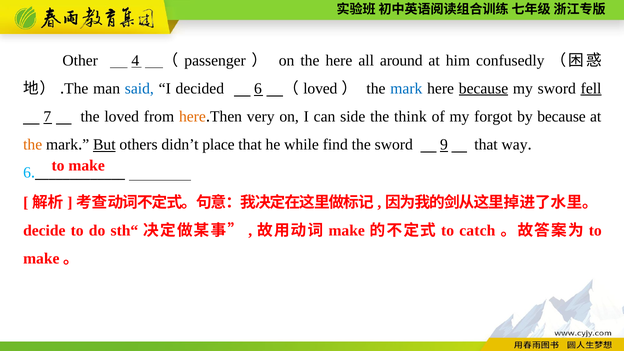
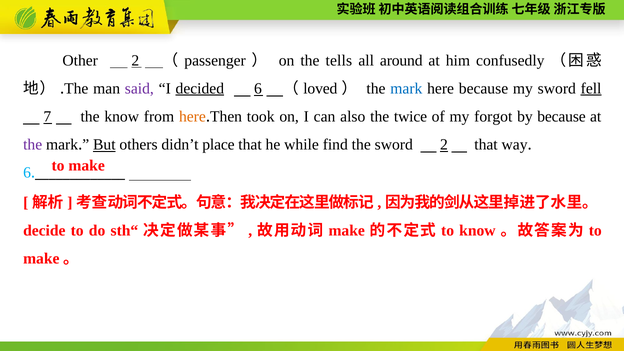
Other 4: 4 -> 2 (135, 60)
the here: here -> tells (339, 60)
said colour: blue -> purple (139, 88)
decided underline: none -> present (200, 88)
because underline: present -> none (483, 88)
the loved: loved -> know (122, 117)
very: very -> took (261, 117)
side: side -> also (353, 117)
think: think -> twice (411, 117)
the colour: orange -> purple (33, 145)
sword 9: 9 -> 2 (444, 145)
to catch: catch -> know (477, 231)
